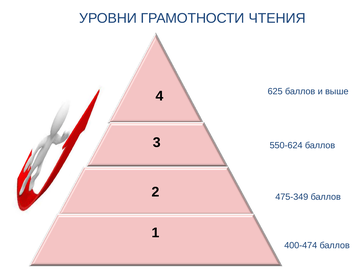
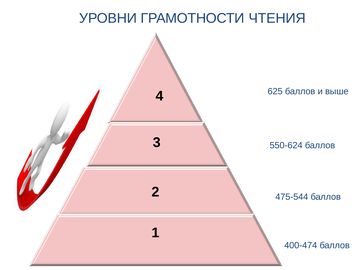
475-349: 475-349 -> 475-544 (292, 197)
